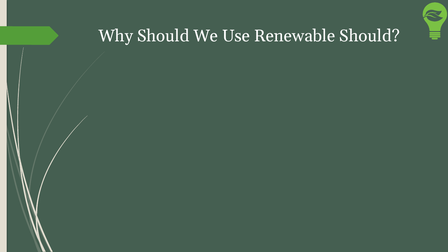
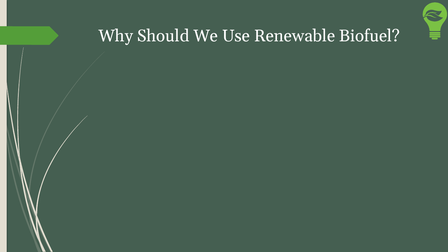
Renewable Should: Should -> Biofuel (370, 36)
